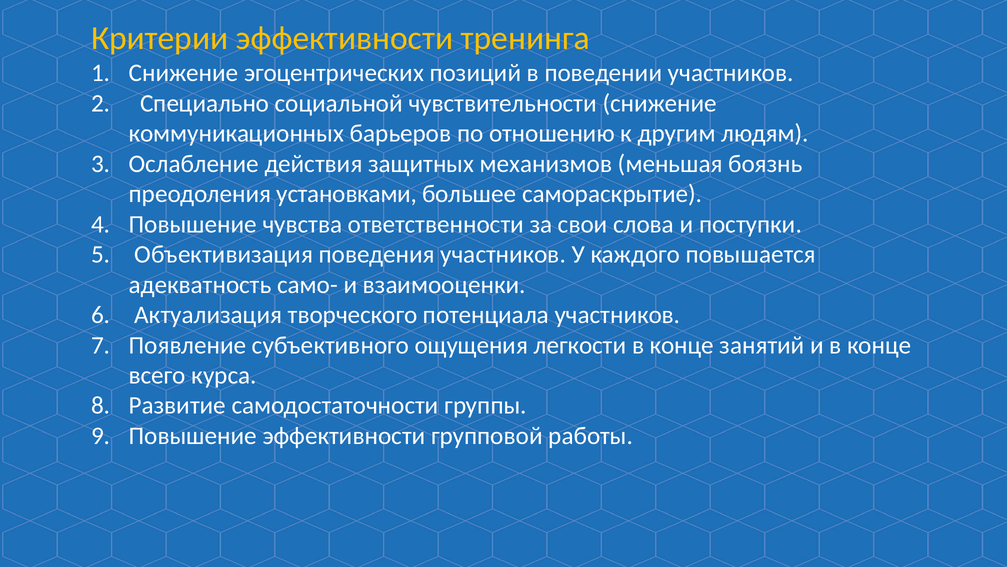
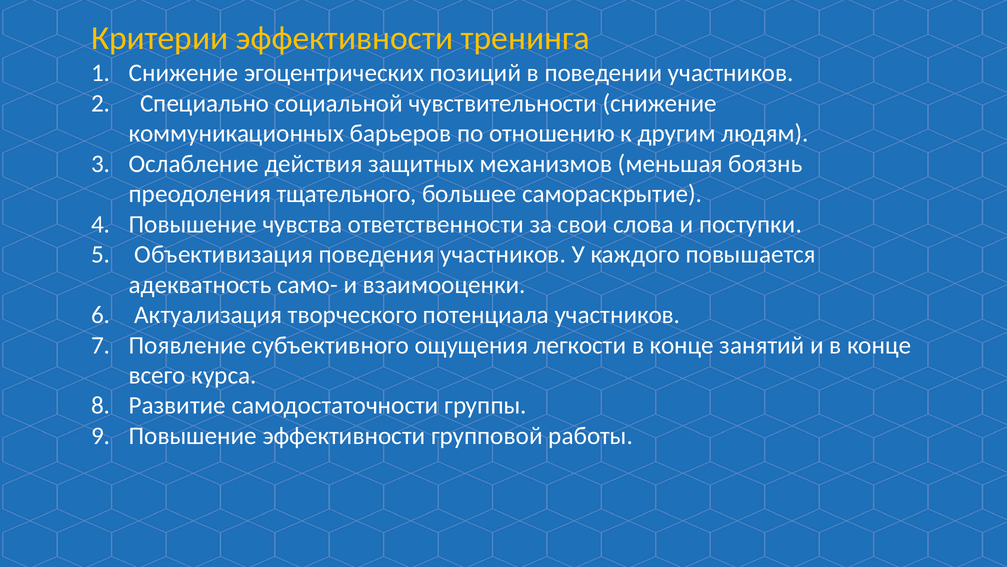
установками: установками -> тщательного (347, 194)
